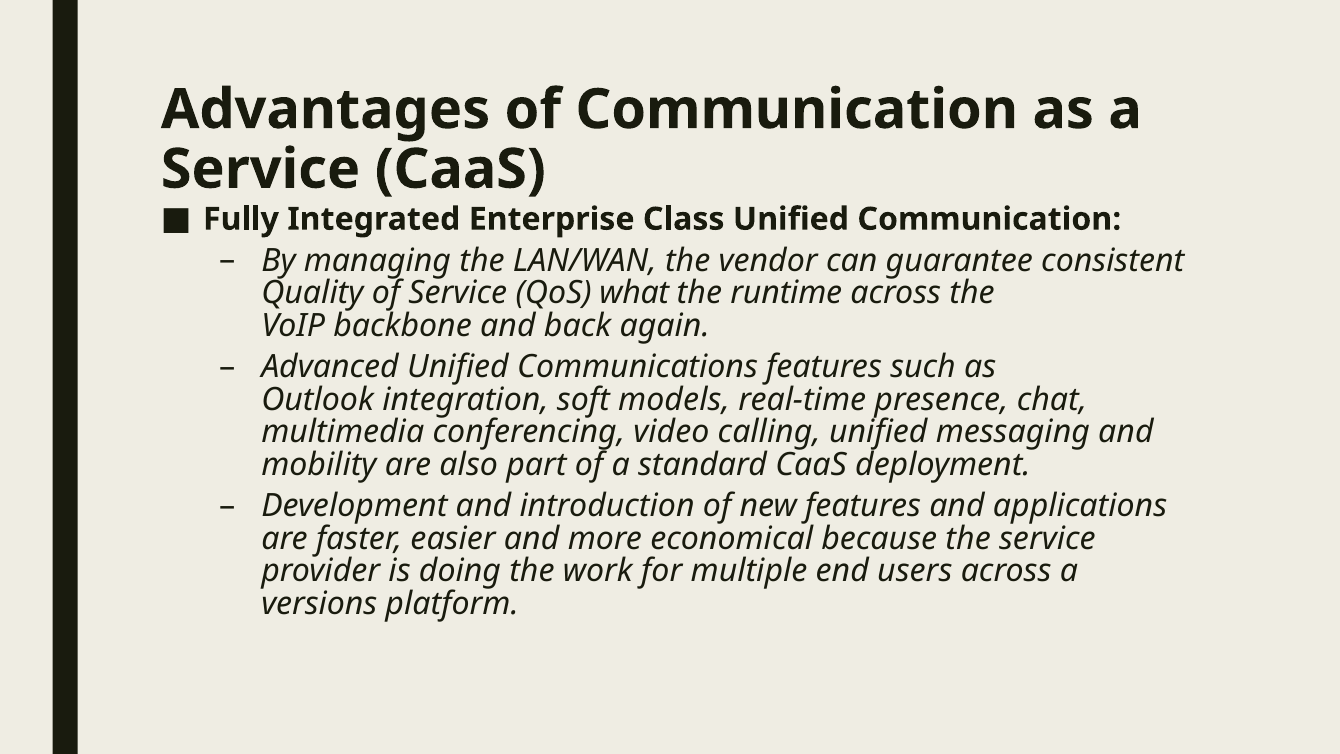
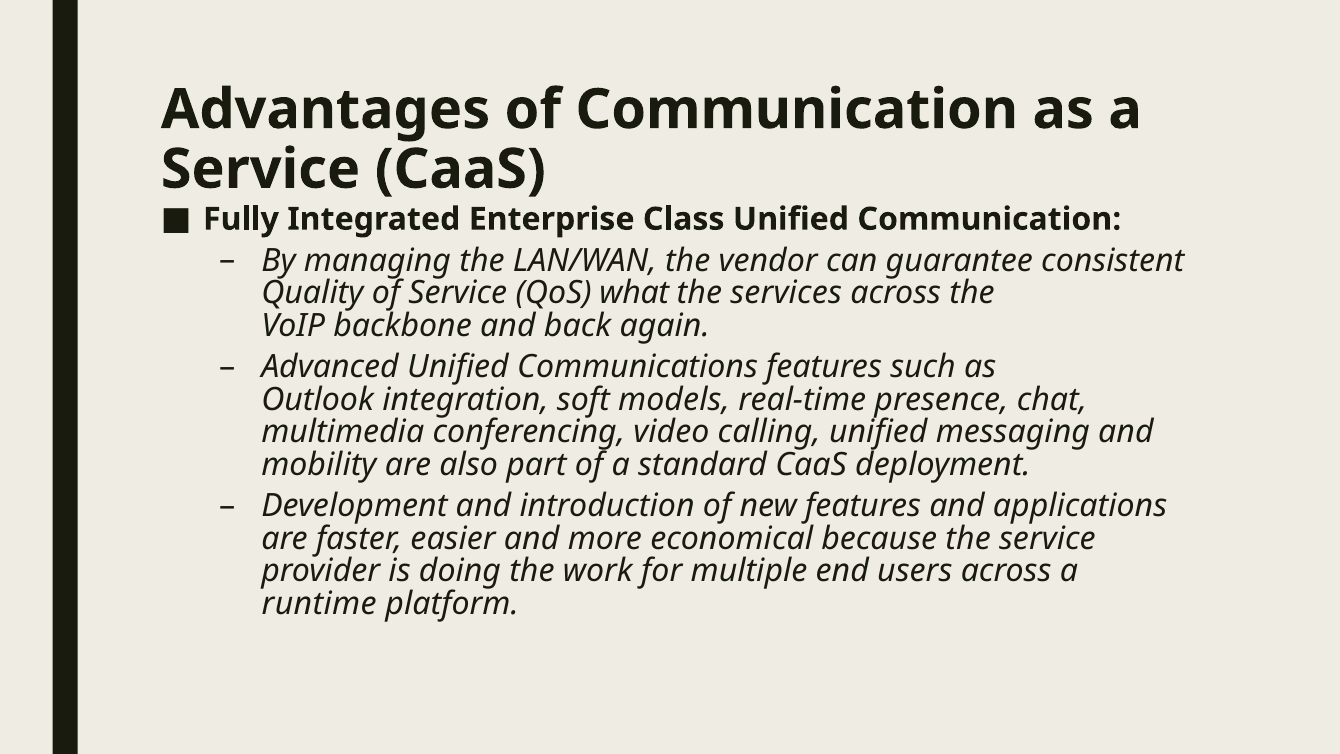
runtime: runtime -> services (786, 293)
versions: versions -> runtime (319, 603)
